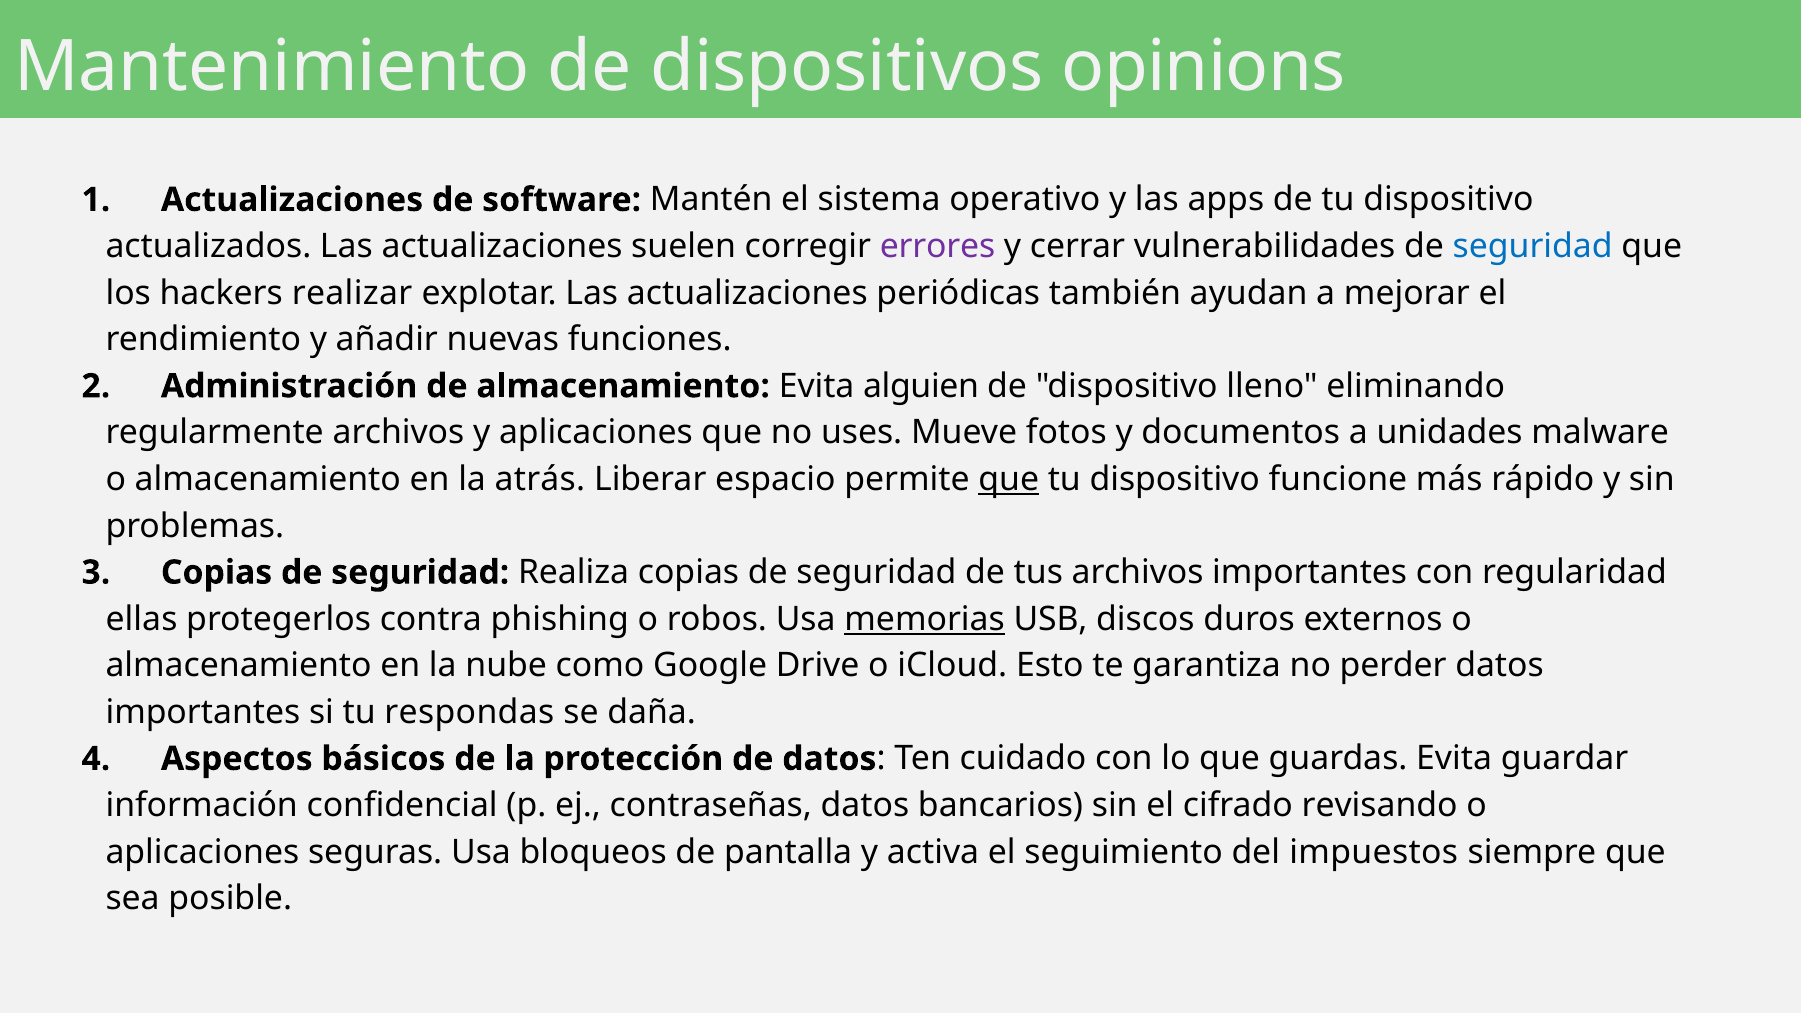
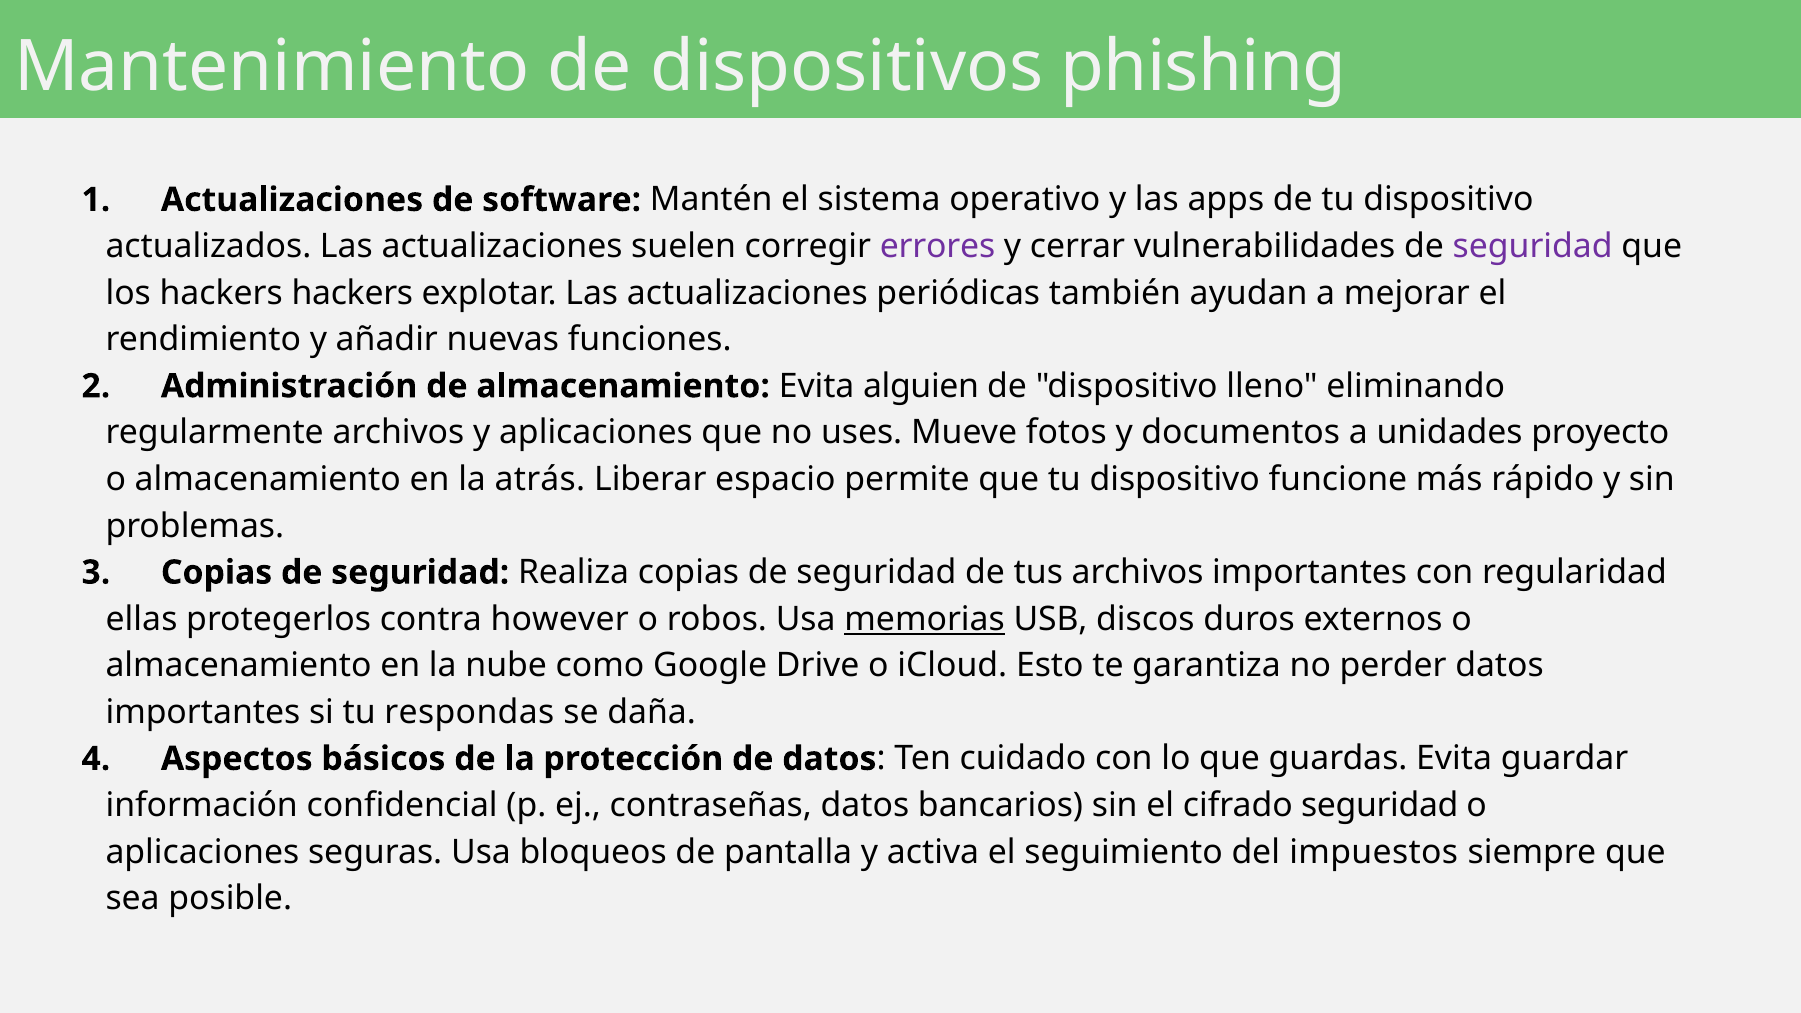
opinions: opinions -> phishing (1204, 67)
seguridad colour: blue -> purple (1533, 246)
hackers realizar: realizar -> hackers (352, 293)
malware: malware -> proyecto (1600, 433)
que underline: present -> none (1009, 479)
phishing: phishing -> however (560, 619)
cifrado revisando: revisando -> seguridad (1380, 805)
